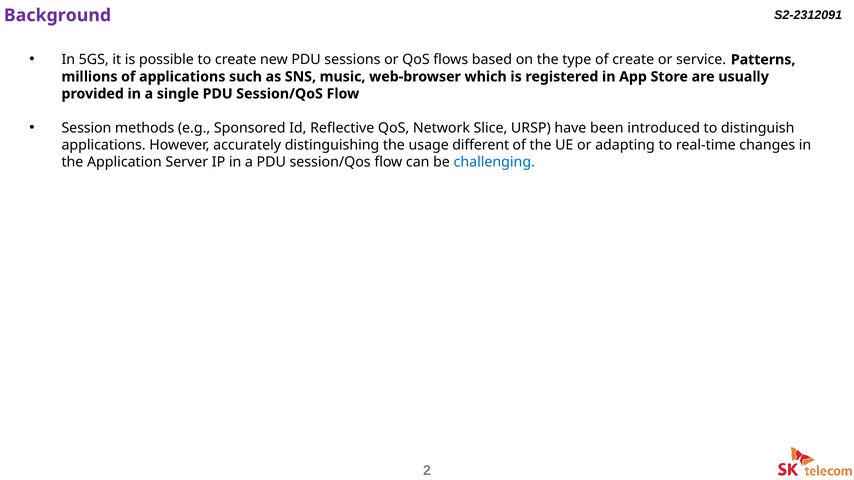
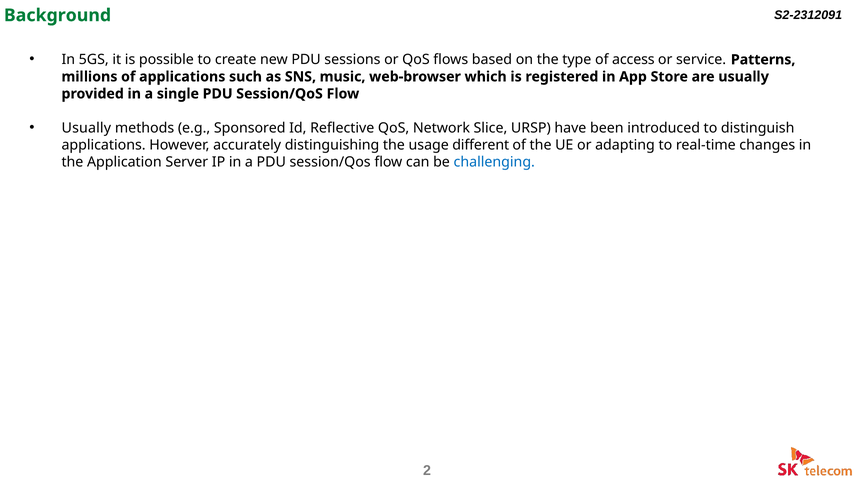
Background colour: purple -> green (58, 15)
of create: create -> access (633, 60)
Session: Session -> Usually (86, 128)
